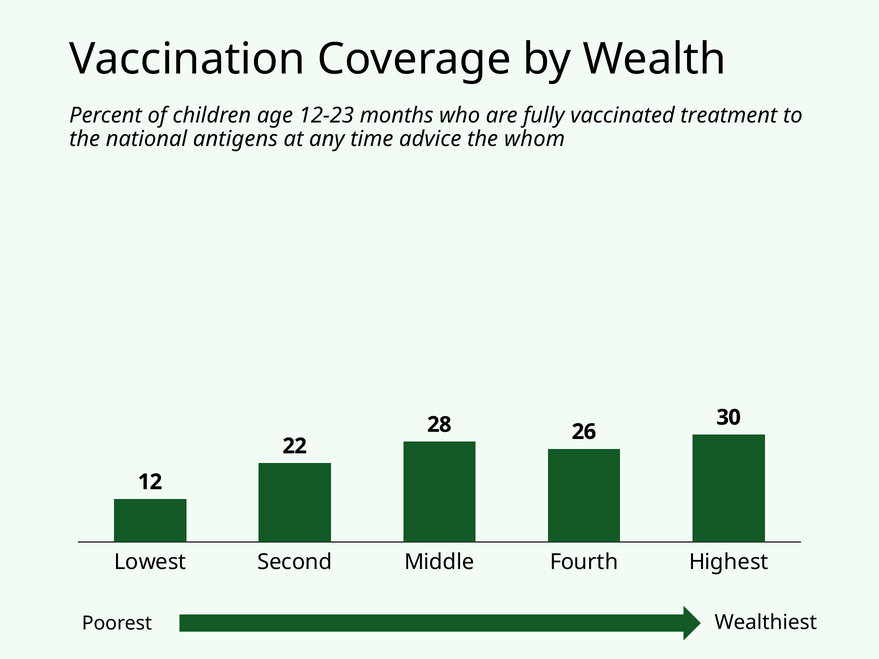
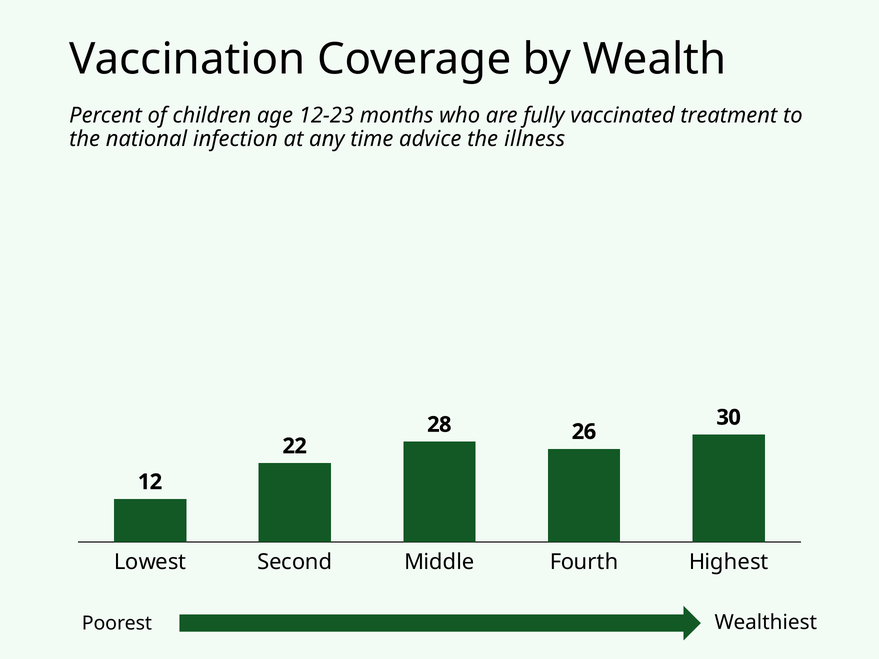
antigens: antigens -> infection (235, 139)
whom: whom -> illness (535, 139)
